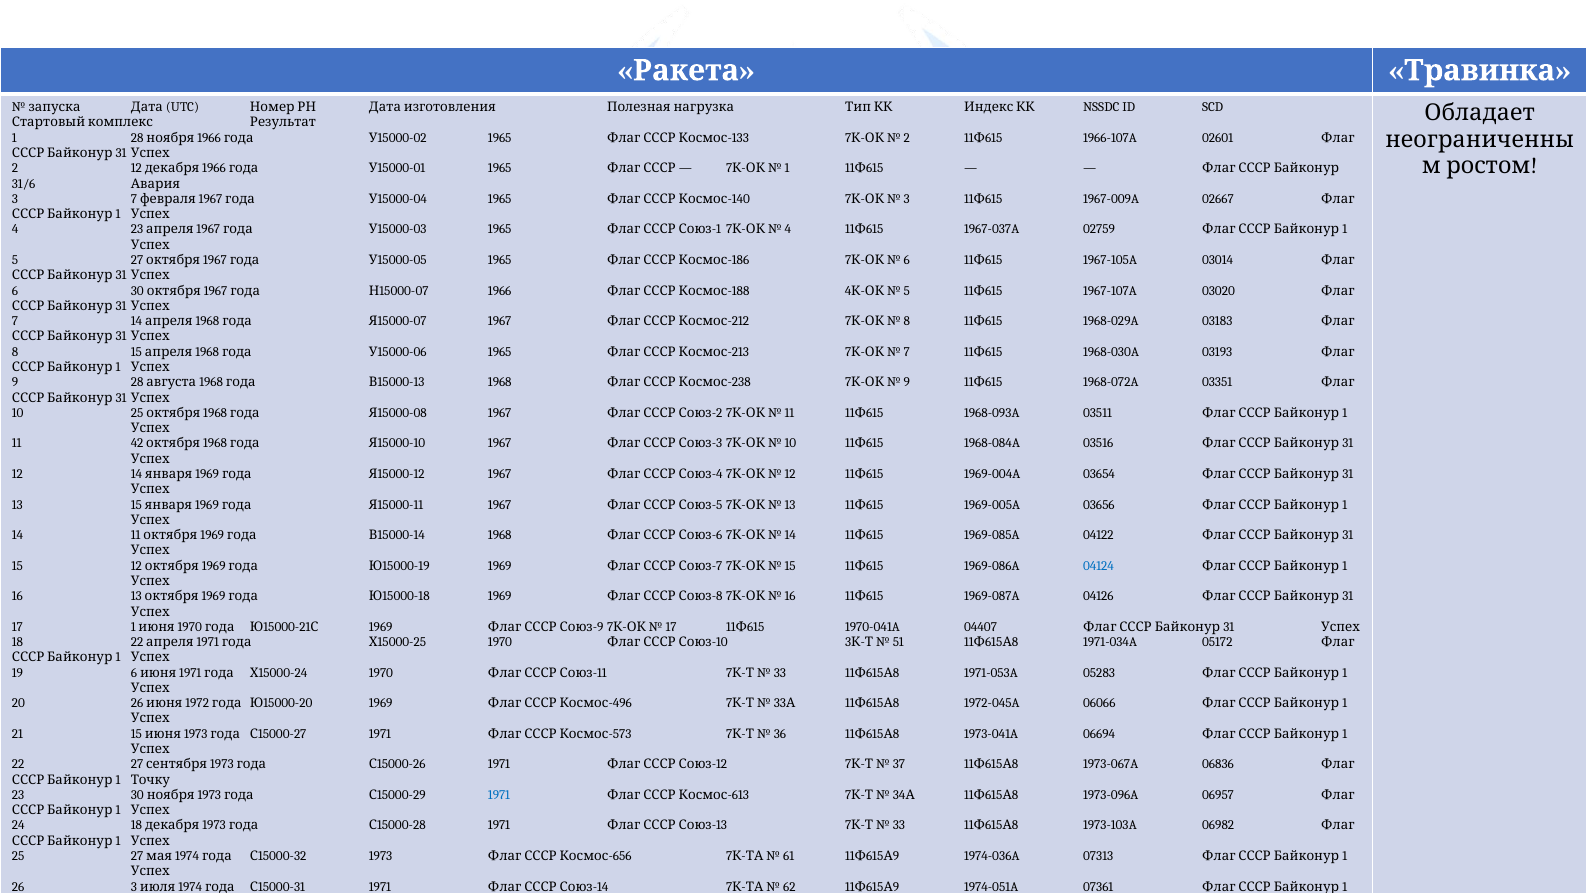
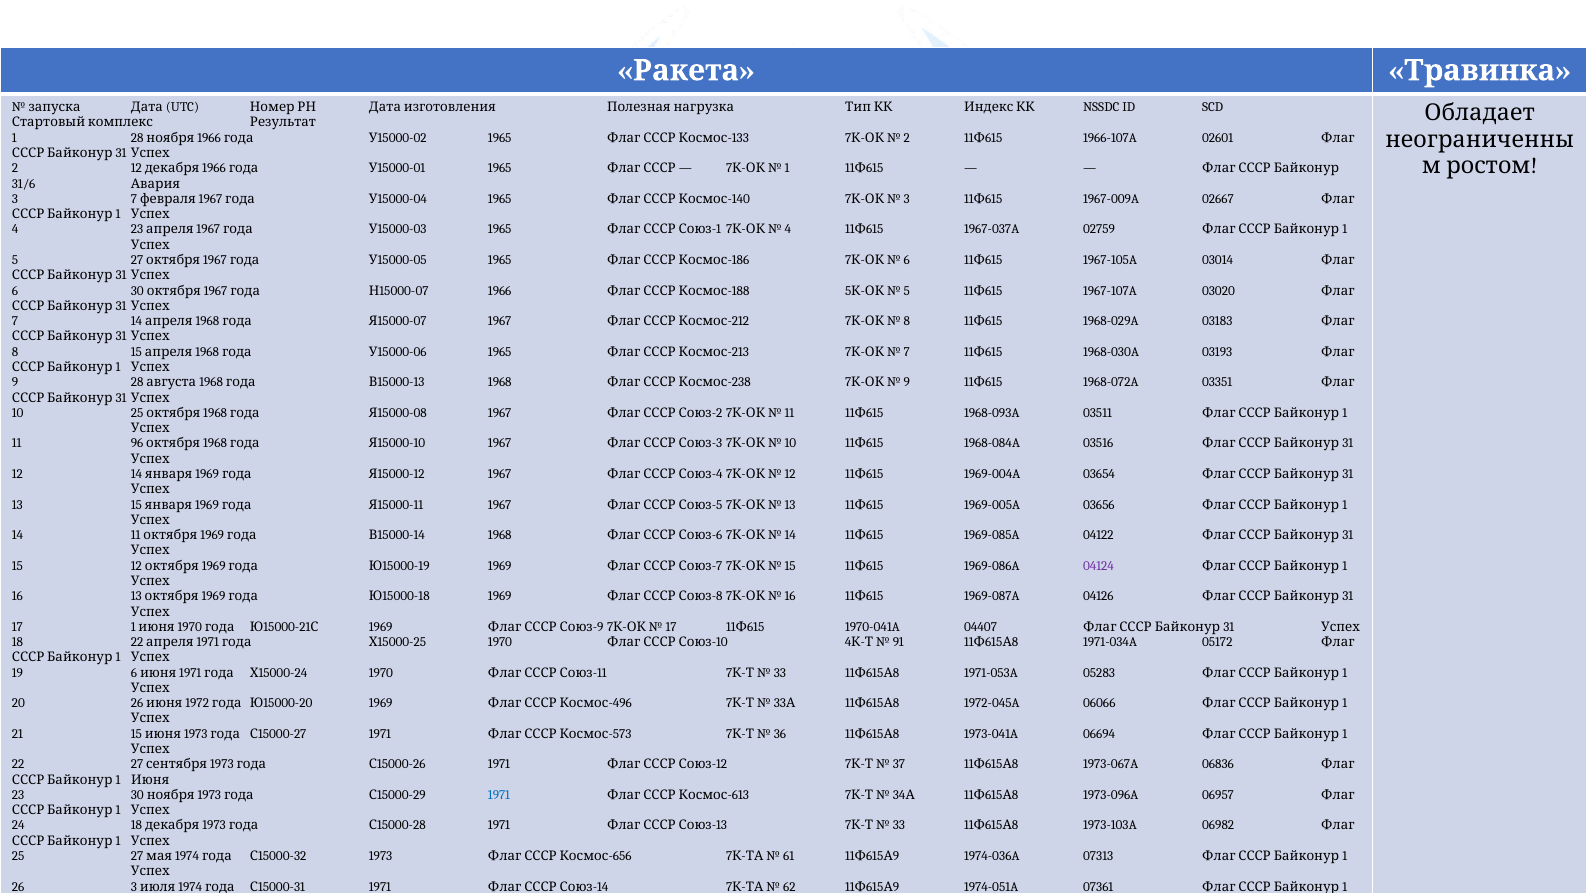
4: 4 -> 5 (848, 291)
42: 42 -> 96 (137, 443)
04124 colour: blue -> purple (1099, 566)
3: 3 -> 4 (848, 642)
51: 51 -> 91 (898, 642)
Точку: Точку -> Июня (150, 779)
